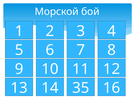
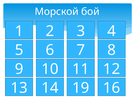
35: 35 -> 19 (81, 88)
